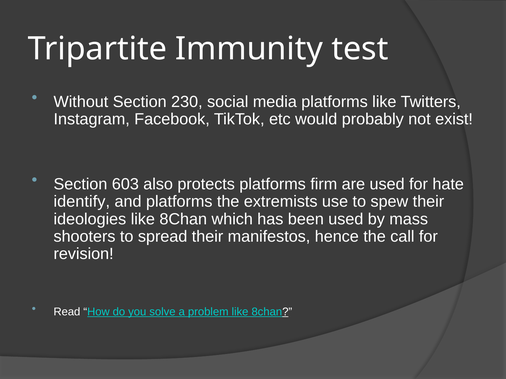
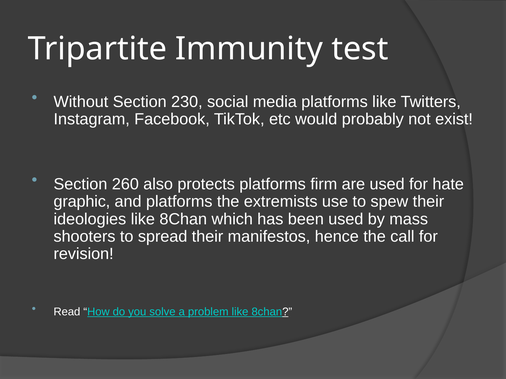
603: 603 -> 260 (125, 184)
identify: identify -> graphic (82, 202)
